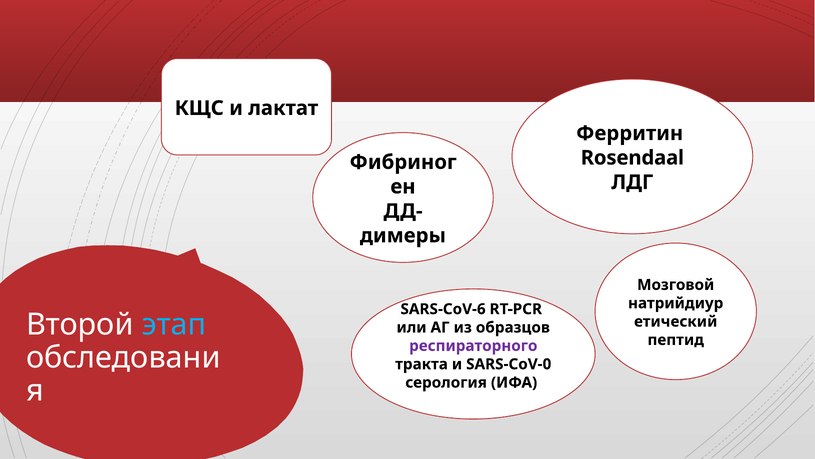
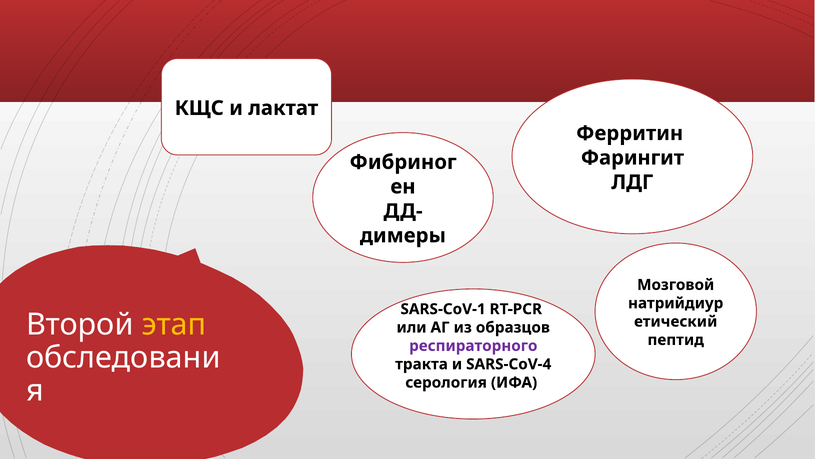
Rosendaal: Rosendaal -> Фарингит (632, 158)
SARS-CoV-6: SARS-CoV-6 -> SARS-CoV-1 (443, 309)
этап colour: light blue -> yellow (174, 324)
SARS-CoV-0: SARS-CoV-0 -> SARS-CoV-4 (509, 364)
